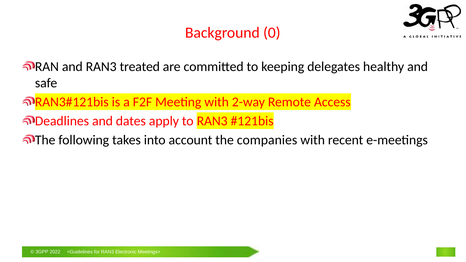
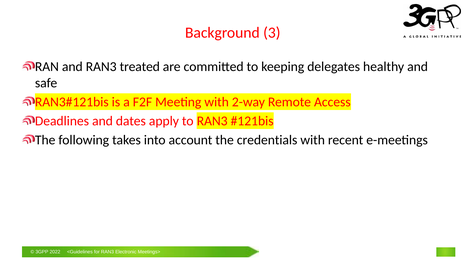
0: 0 -> 3 (272, 33)
companies: companies -> credentials (267, 140)
